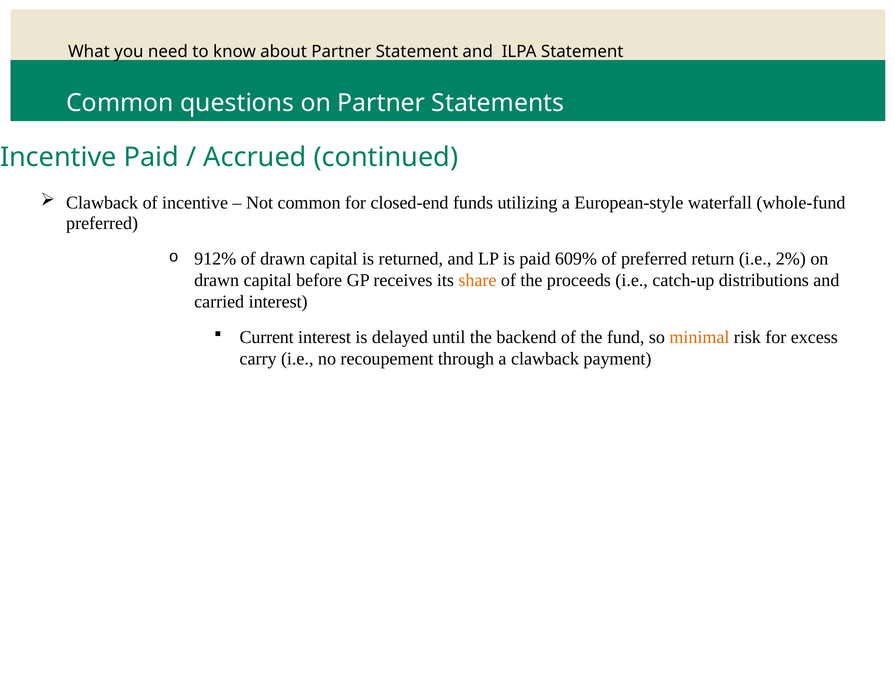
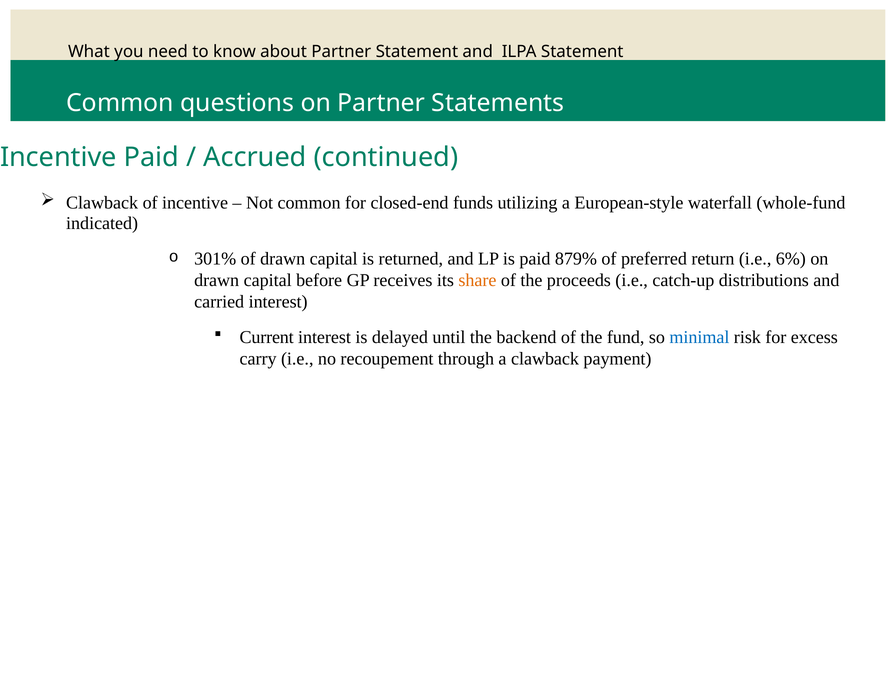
preferred: preferred -> indicated (102, 223)
912%: 912% -> 301% (215, 258)
609%: 609% -> 879% (576, 258)
2%: 2% -> 6% (791, 258)
minimal colour: orange -> blue (699, 337)
